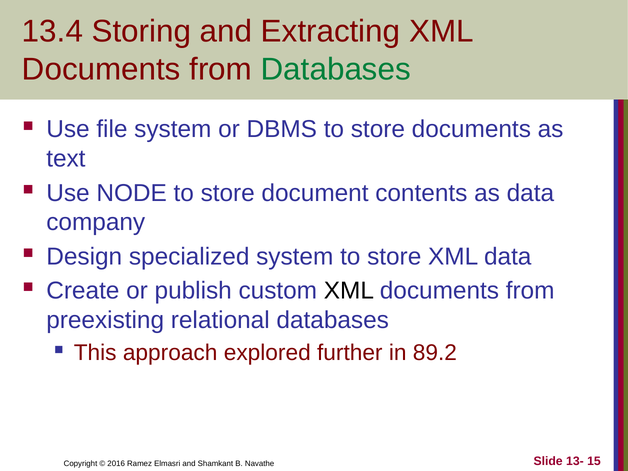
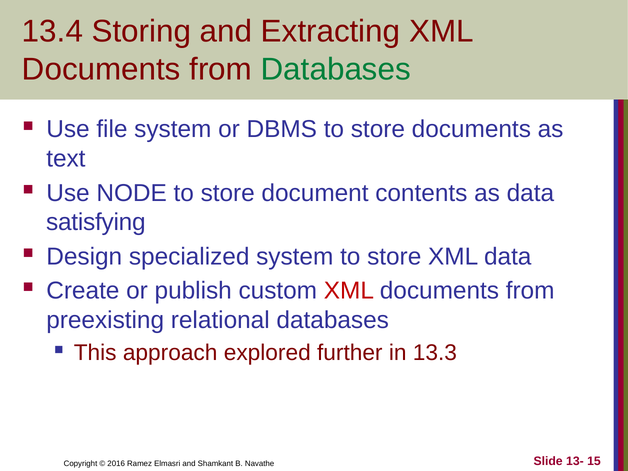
company: company -> satisfying (96, 222)
XML colour: black -> red (349, 291)
89.2: 89.2 -> 13.3 (435, 353)
